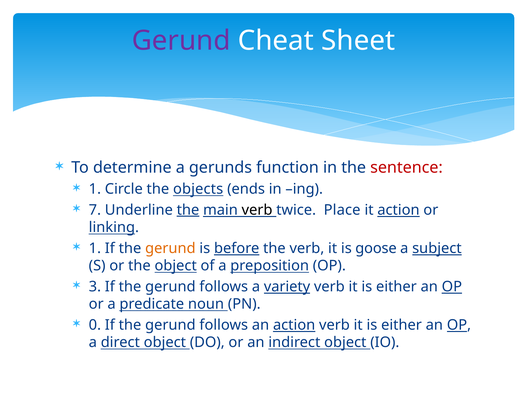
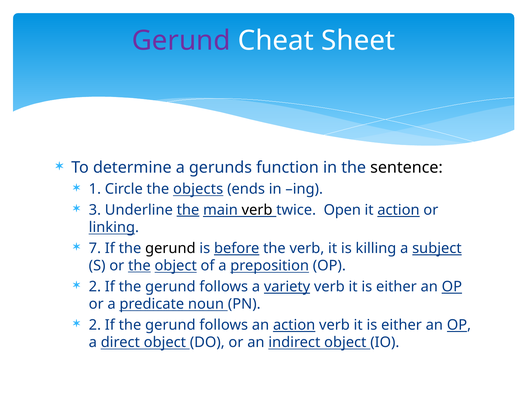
sentence colour: red -> black (407, 168)
7: 7 -> 3 (95, 210)
Place: Place -> Open (342, 210)
1: 1 -> 7 (95, 248)
gerund colour: orange -> black (170, 248)
goose: goose -> killing (376, 248)
the underline: none -> present (139, 266)
3: 3 -> 2 (95, 287)
0: 0 -> 2 (95, 325)
